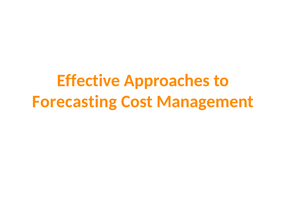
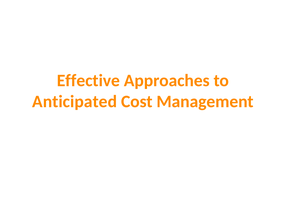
Forecasting: Forecasting -> Anticipated (75, 101)
